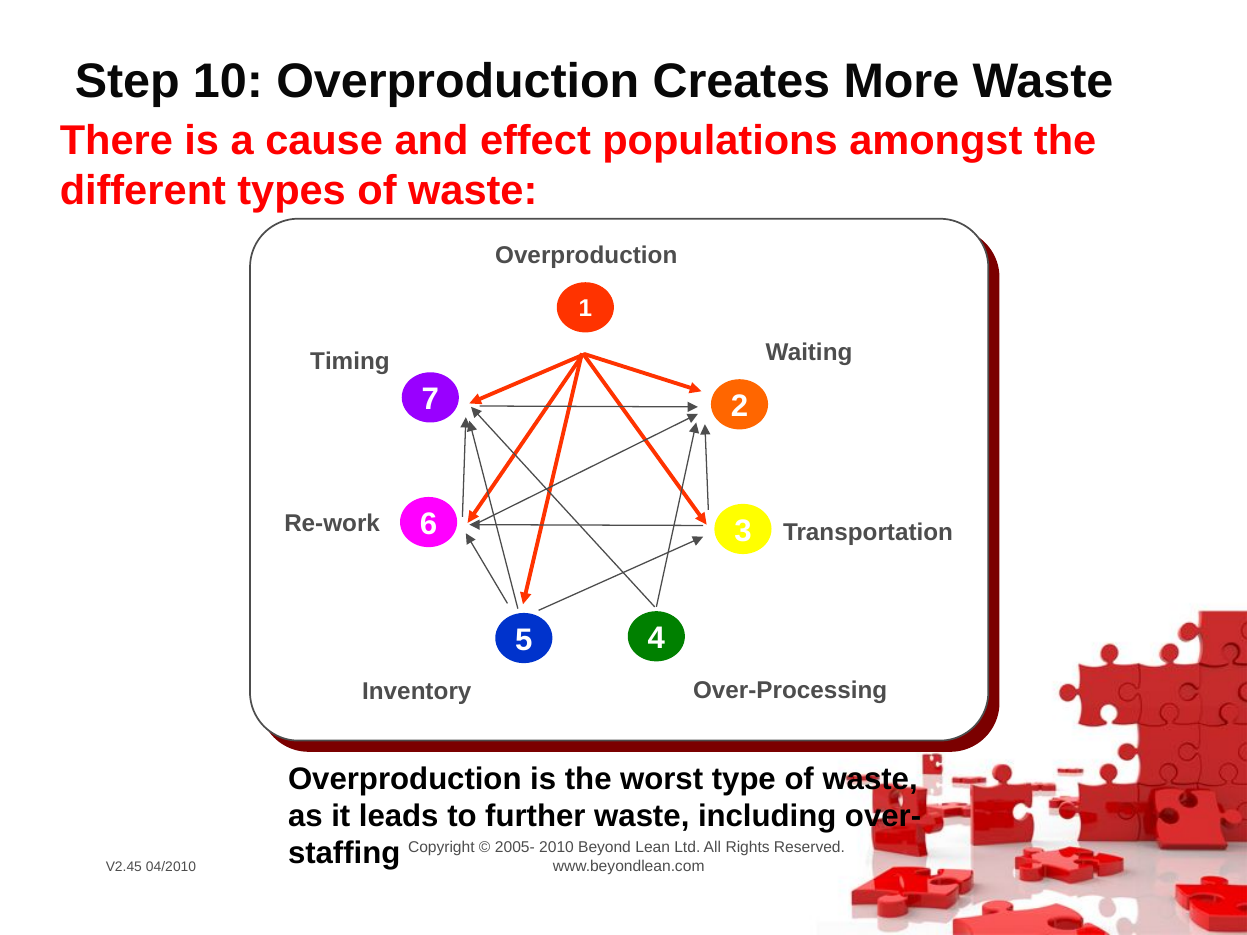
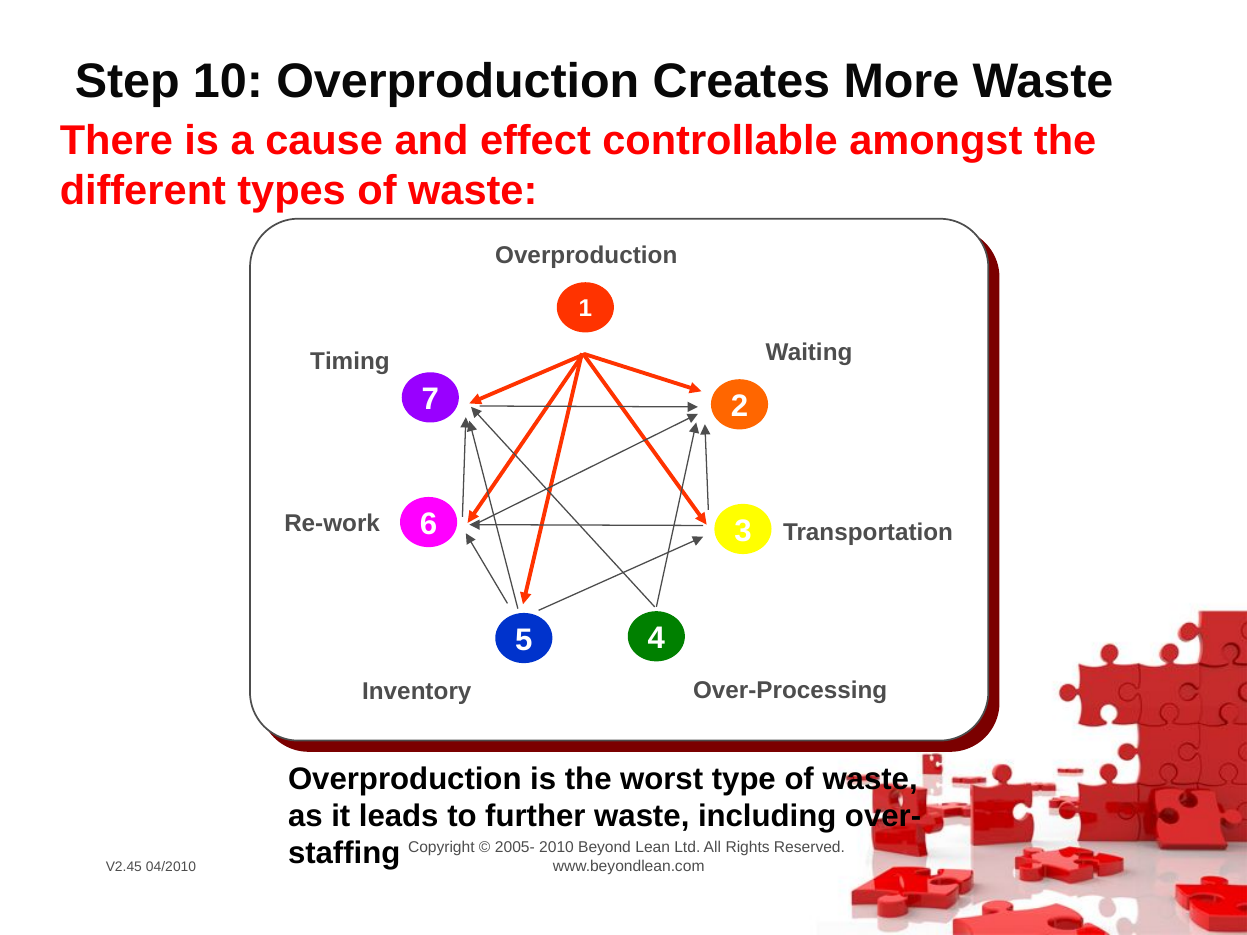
populations: populations -> controllable (720, 141)
